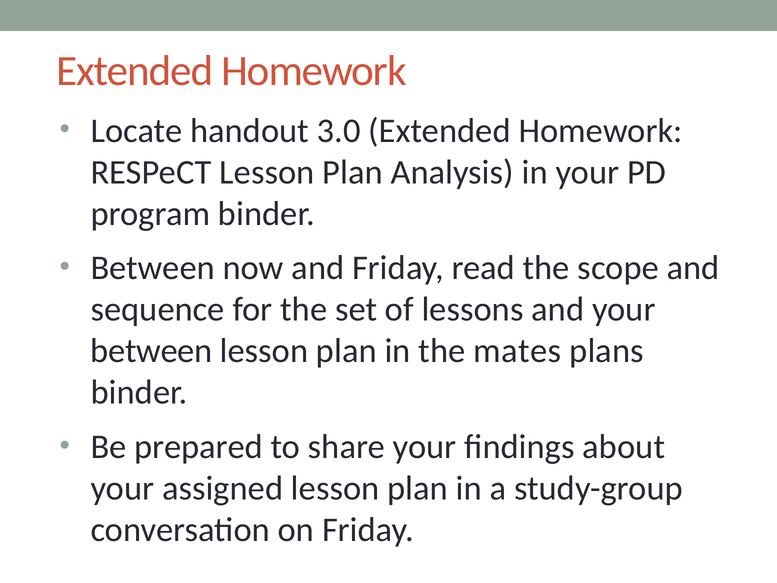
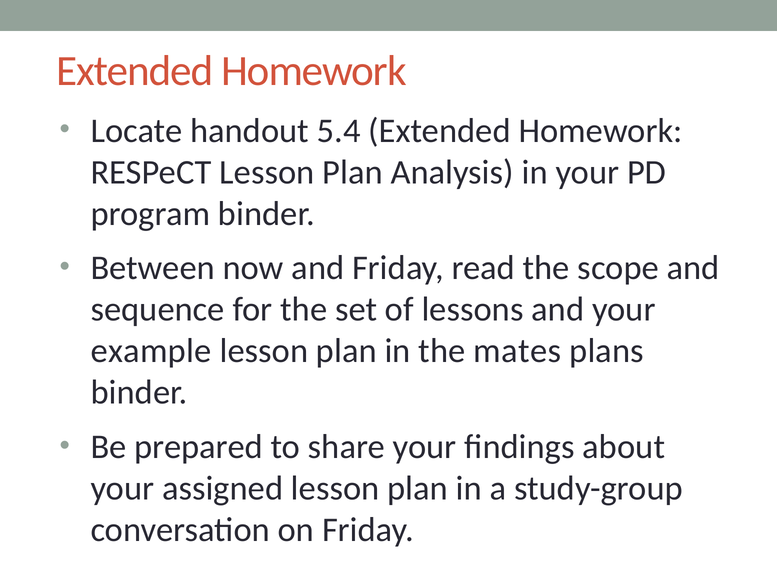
3.0: 3.0 -> 5.4 (339, 131)
between: between -> example (151, 351)
